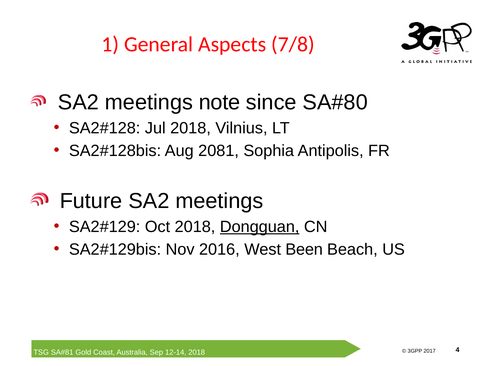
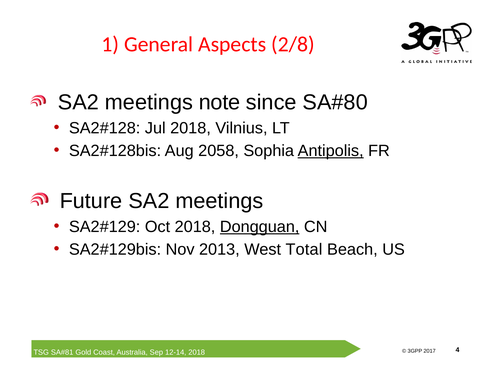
7/8: 7/8 -> 2/8 (293, 44)
2081: 2081 -> 2058 (219, 151)
Antipolis underline: none -> present (331, 151)
2016: 2016 -> 2013 (219, 249)
Been: Been -> Total (304, 249)
